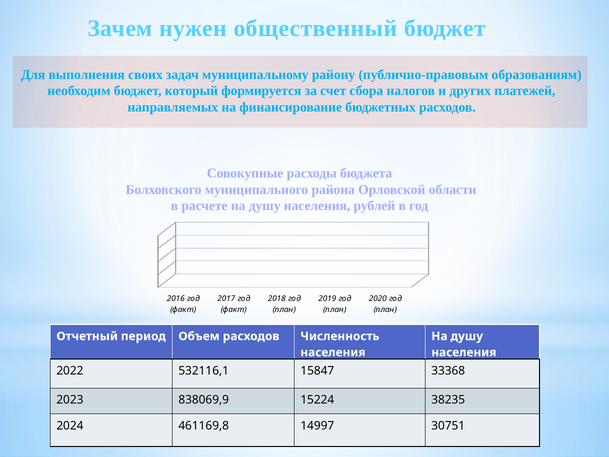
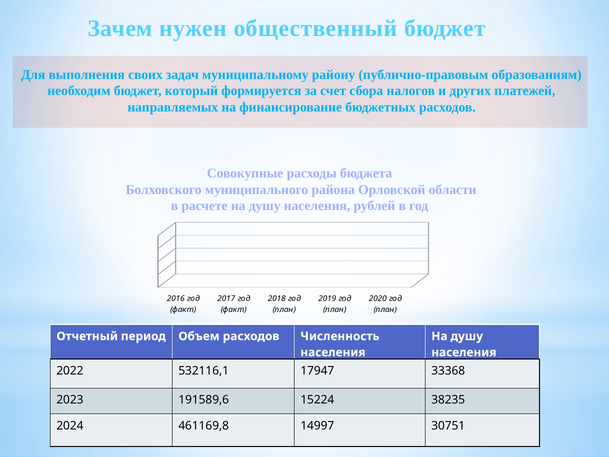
15847: 15847 -> 17947 (317, 371)
838069,9: 838069,9 -> 191589,6 (204, 400)
